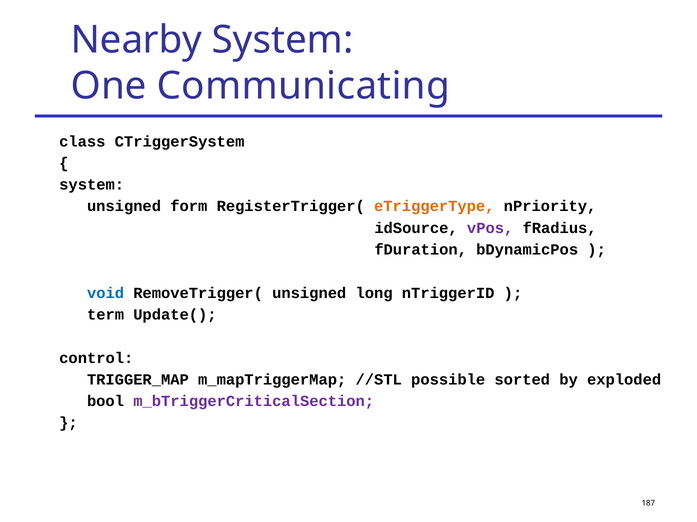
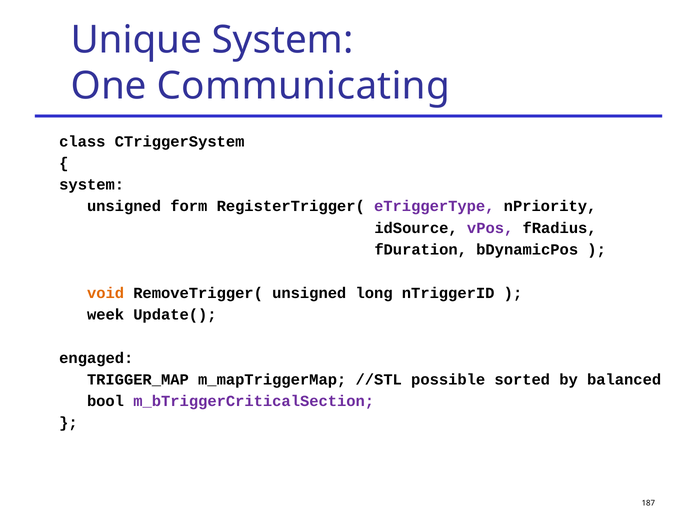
Nearby: Nearby -> Unique (136, 40)
eTriggerType colour: orange -> purple (434, 207)
void colour: blue -> orange (106, 293)
term: term -> week (106, 315)
control: control -> engaged (96, 358)
exploded: exploded -> balanced (624, 380)
